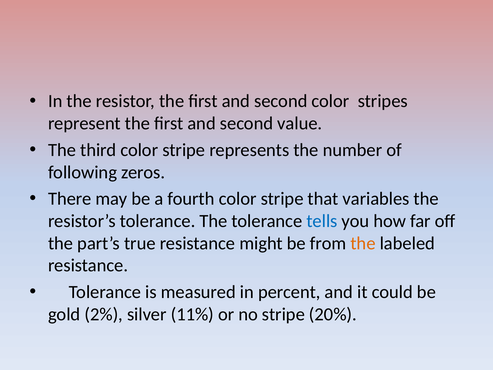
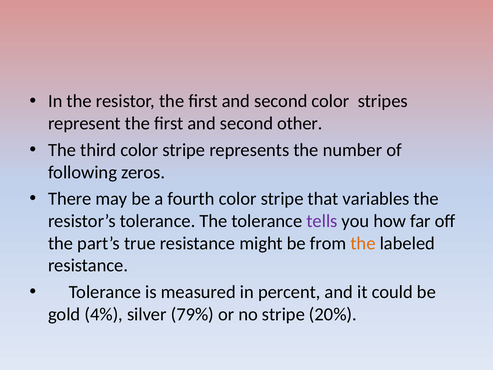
value: value -> other (300, 123)
tells colour: blue -> purple (322, 221)
2%: 2% -> 4% (104, 314)
11%: 11% -> 79% (192, 314)
